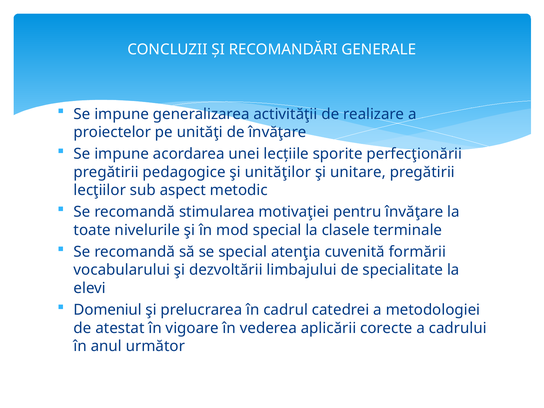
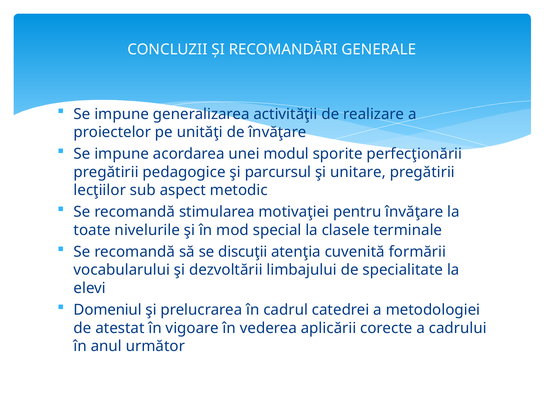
lecțiile: lecțiile -> modul (286, 154)
unităţilor: unităţilor -> parcursul (278, 172)
se special: special -> discuţii (243, 252)
